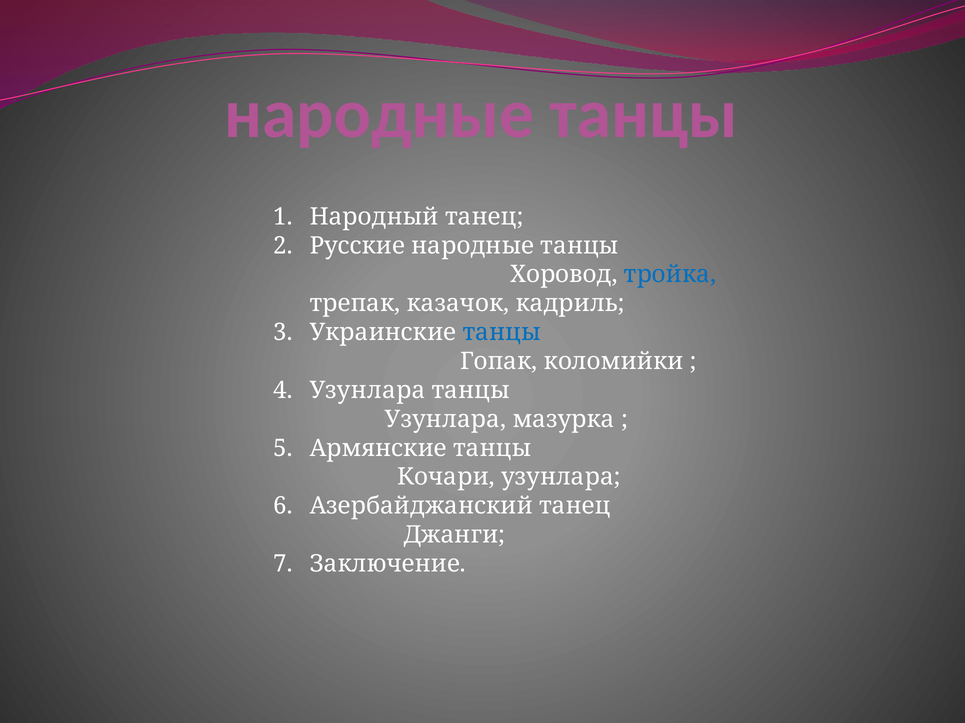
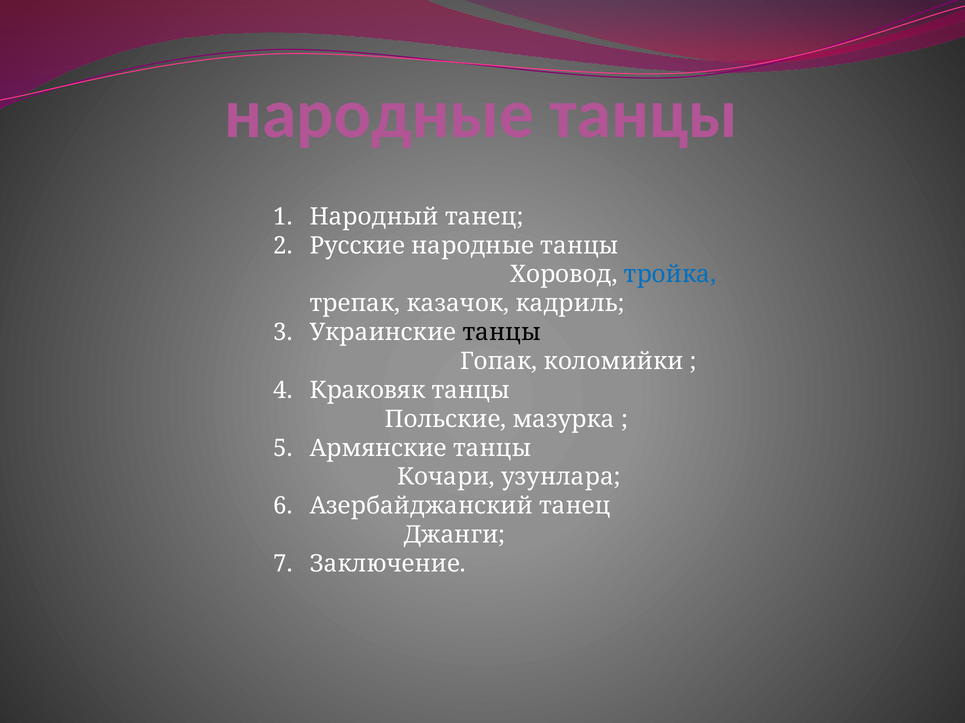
танцы colour: blue -> black (502, 333)
Узунлара: Узунлара -> Краковяк (367, 391)
Узунлара: Узунлара -> Польские (446, 420)
